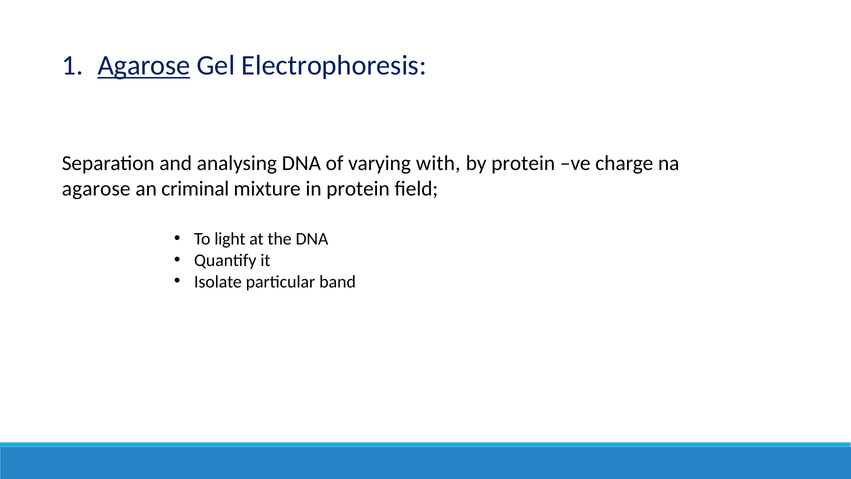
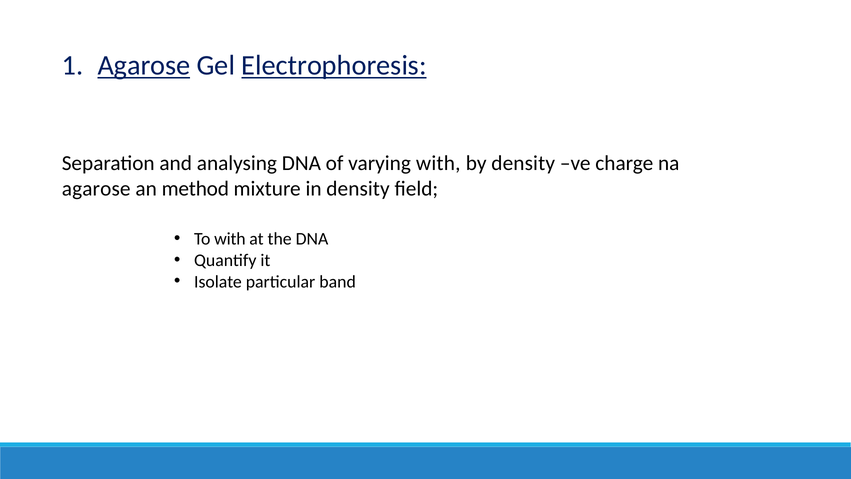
Electrophoresis underline: none -> present (334, 66)
by protein: protein -> density (523, 163)
criminal: criminal -> method (195, 188)
in protein: protein -> density (358, 188)
To light: light -> with (230, 239)
